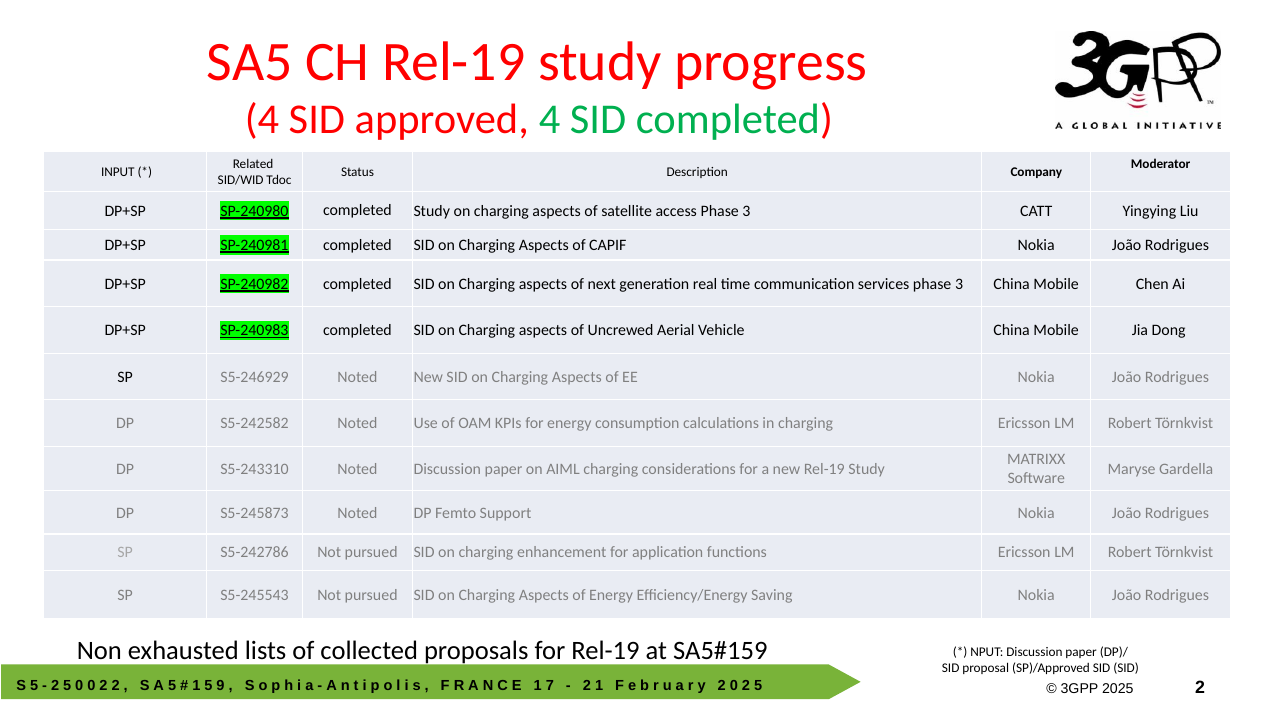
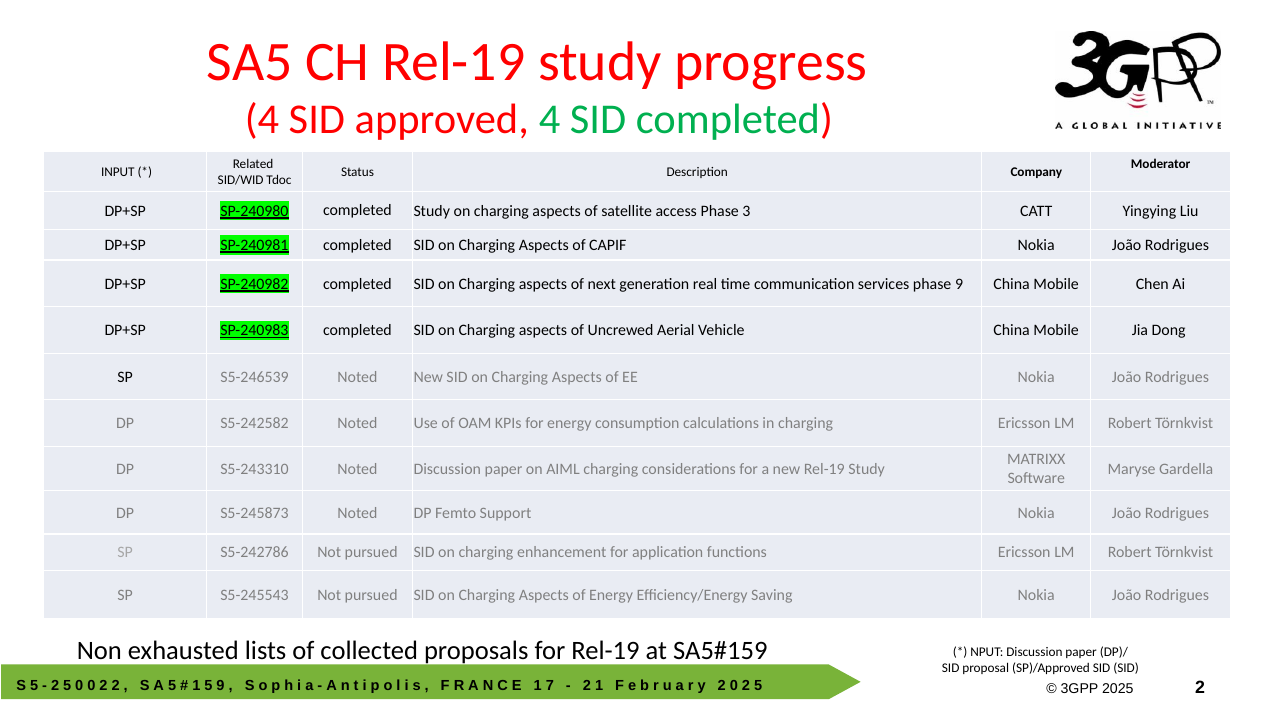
services phase 3: 3 -> 9 (959, 284)
S5-246929: S5-246929 -> S5-246539 (255, 377)
